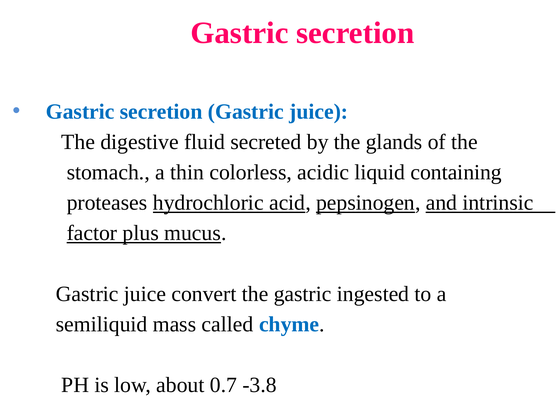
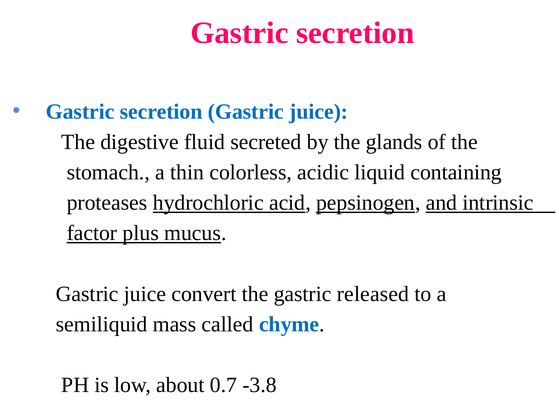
ingested: ingested -> released (373, 294)
